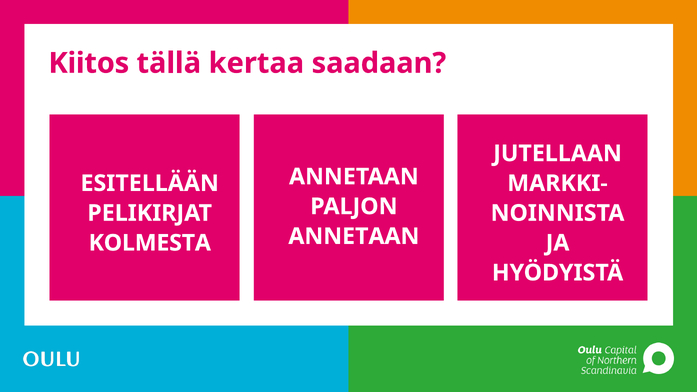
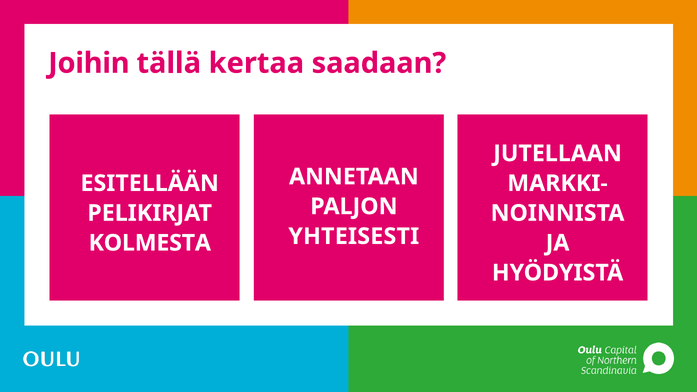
Kiitos: Kiitos -> Joihin (89, 63)
ANNETAAN: ANNETAAN -> YHTEISESTI (354, 236)
